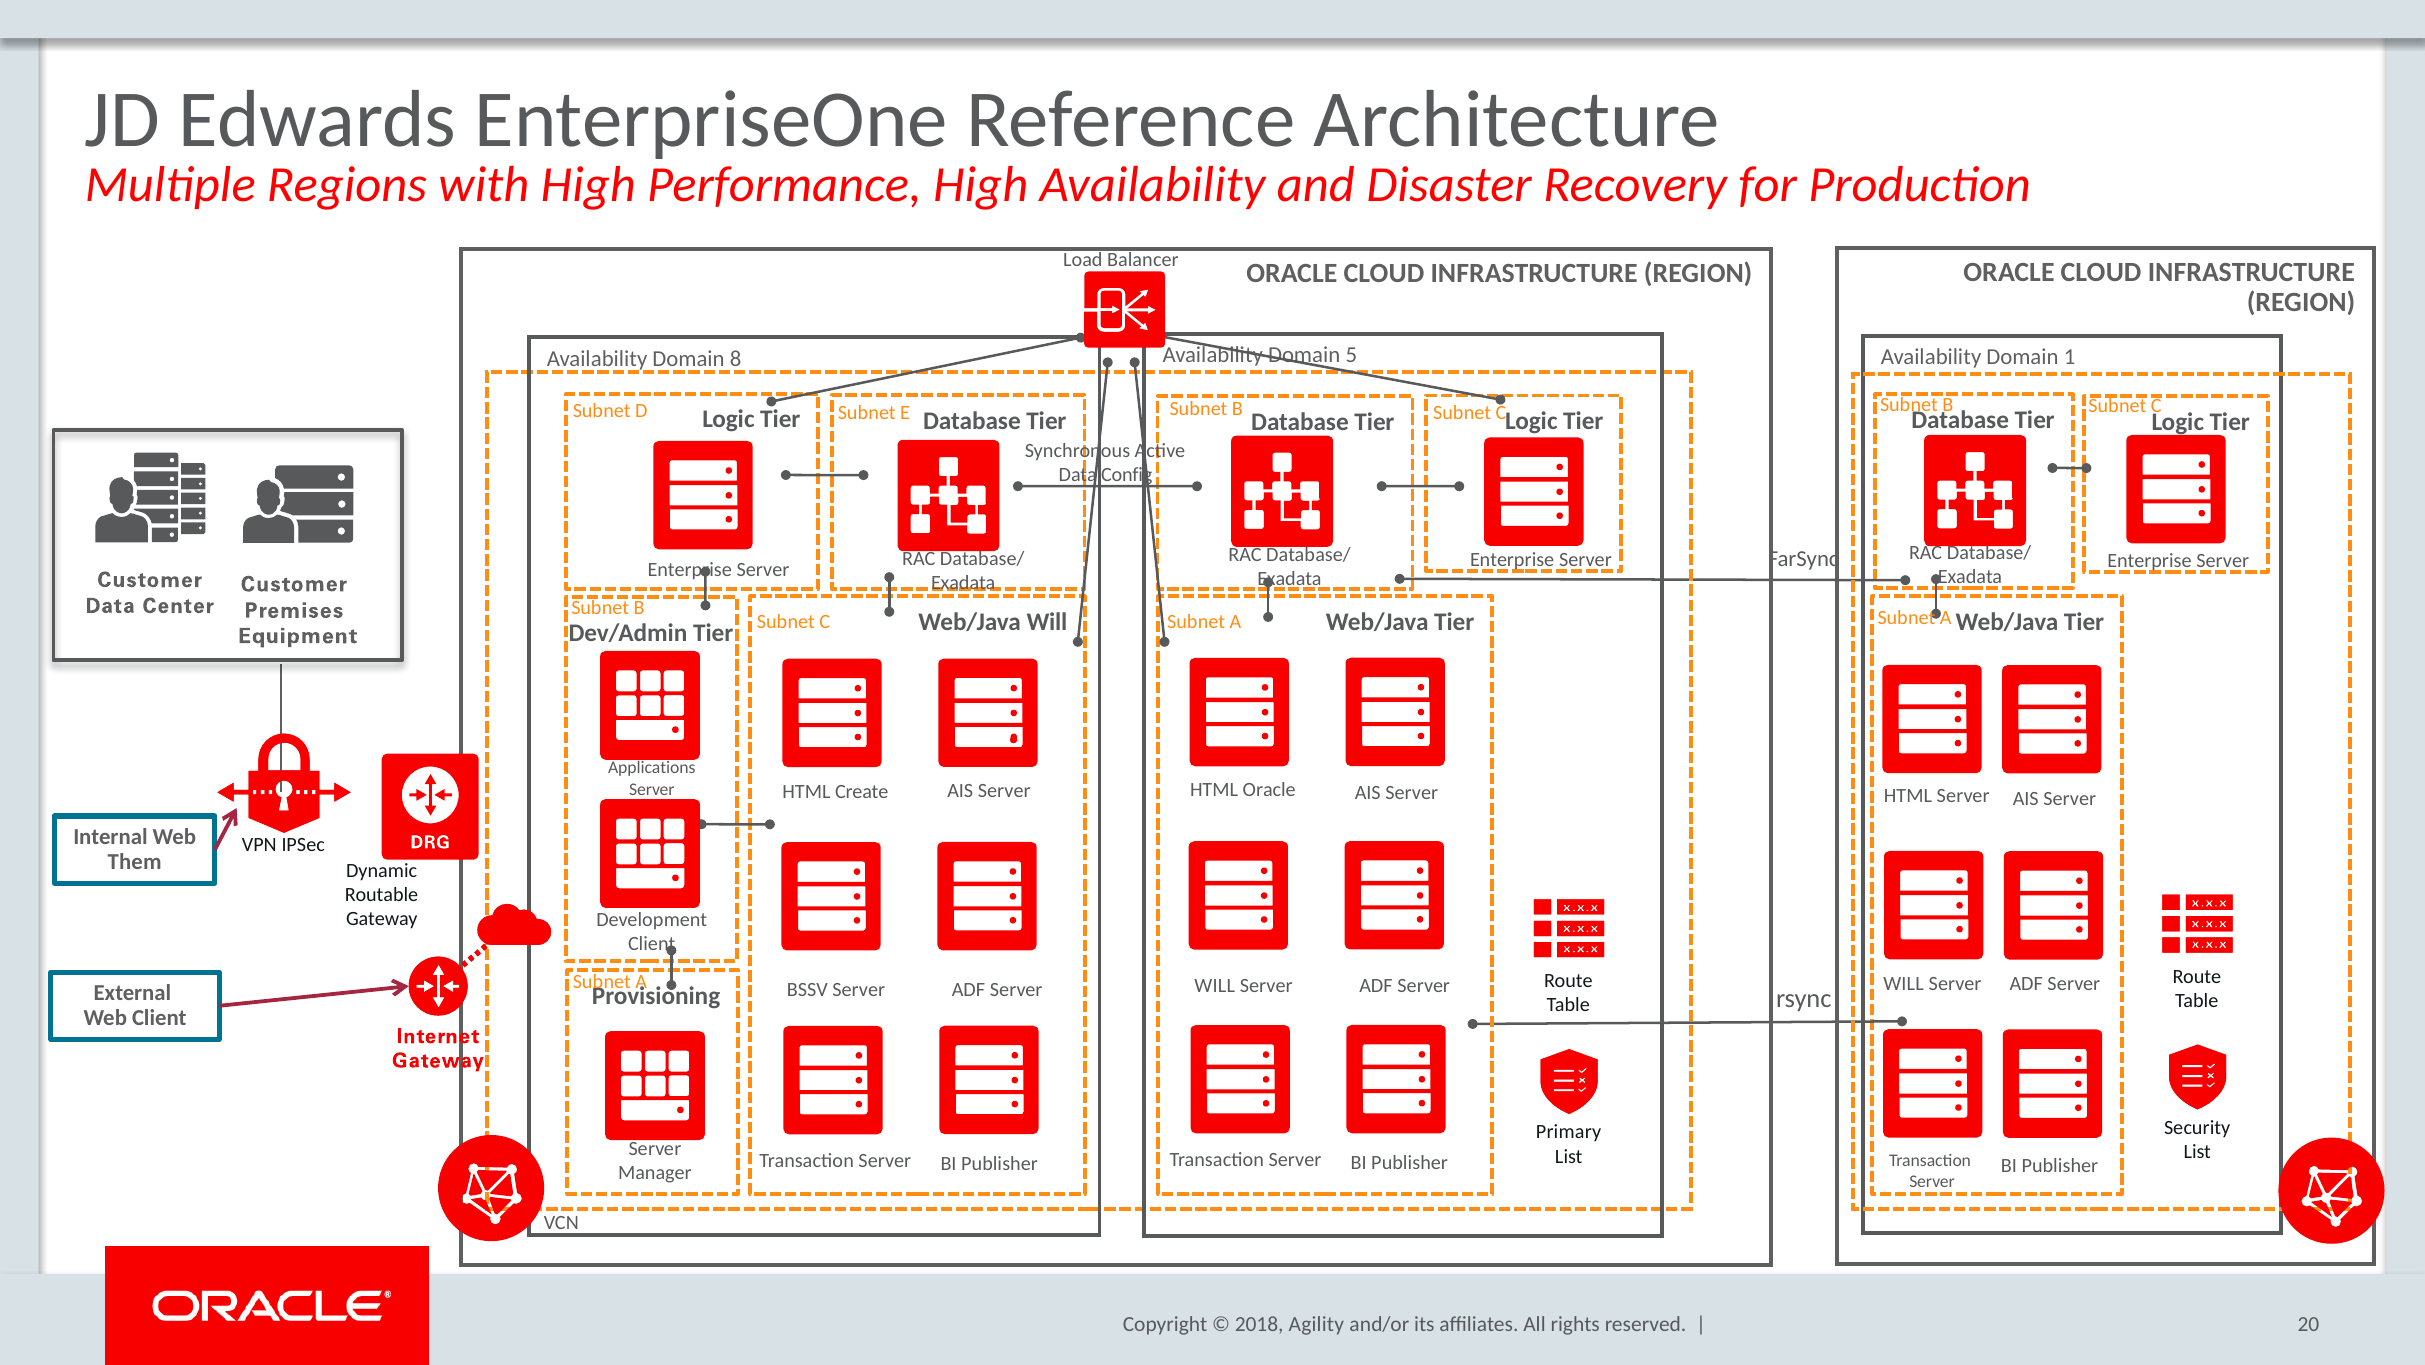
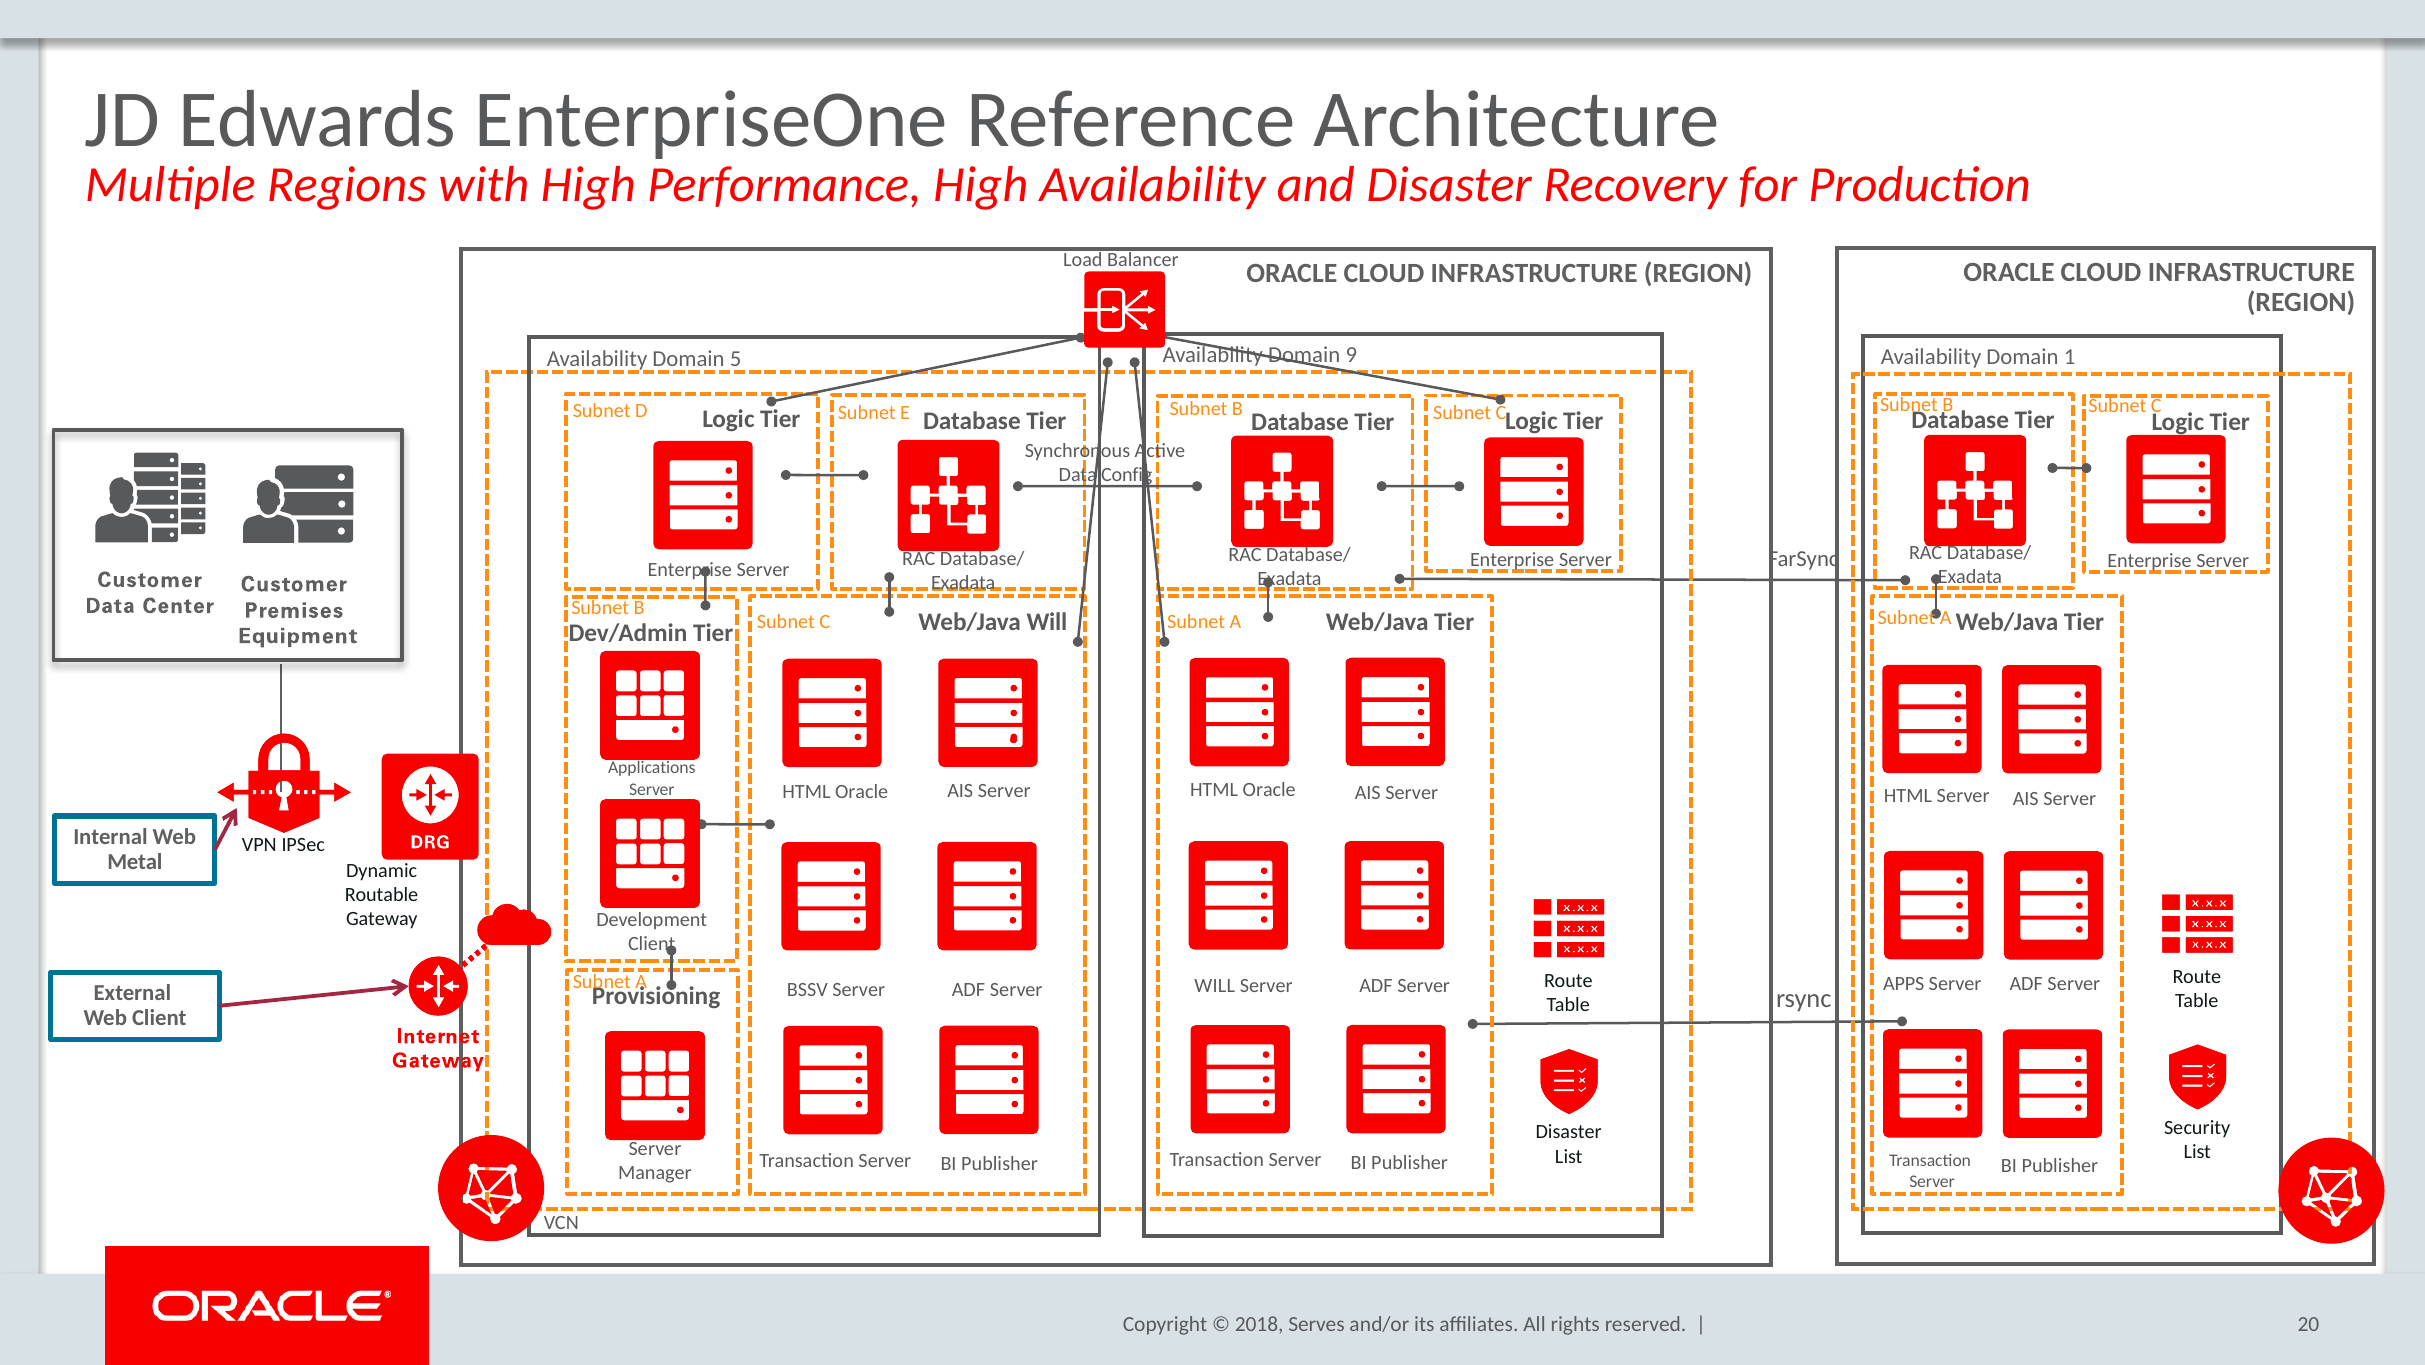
8: 8 -> 5 (736, 358)
5: 5 -> 9 (1351, 355)
Server HTML Create: Create -> Oracle (862, 791)
Them: Them -> Metal (135, 861)
WILL: WILL -> APPS (1904, 984)
Primary: Primary -> Disaster (1569, 1132)
Agility: Agility -> Serves (1317, 1324)
